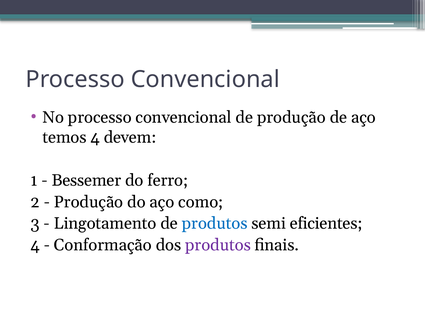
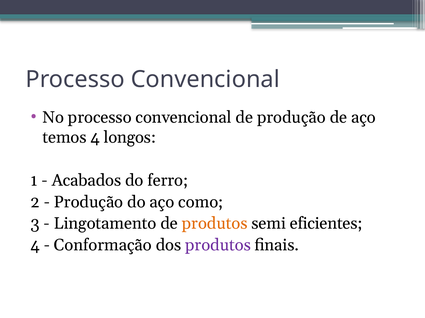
devem: devem -> longos (130, 138)
Bessemer: Bessemer -> Acabados (86, 181)
produtos colour: blue -> orange (215, 224)
